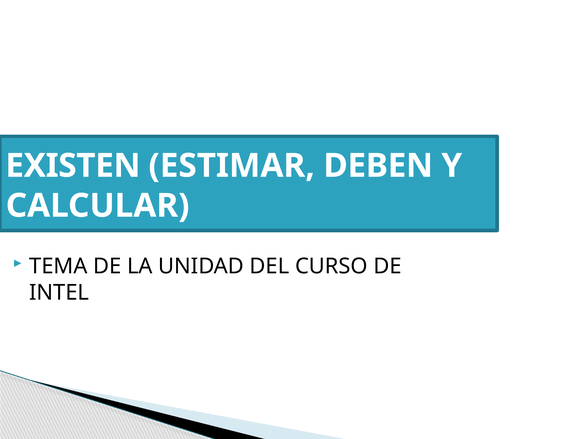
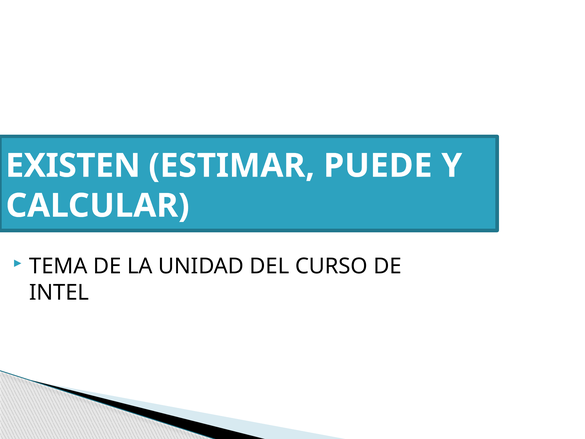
DEBEN: DEBEN -> PUEDE (378, 166)
